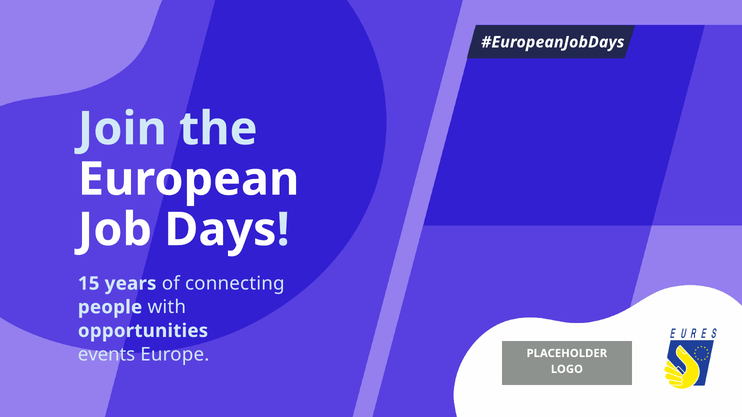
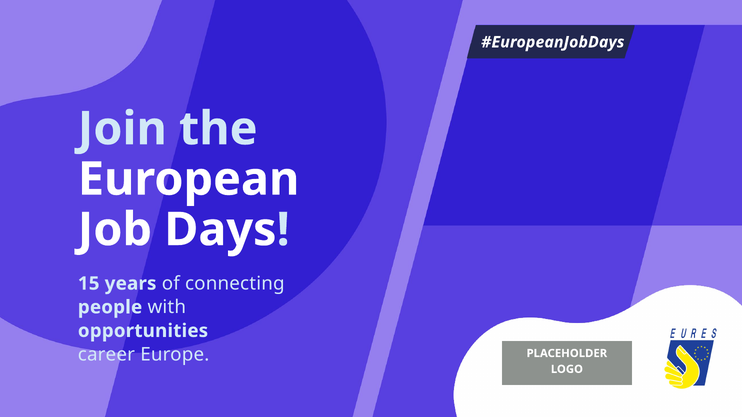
events: events -> career (106, 355)
